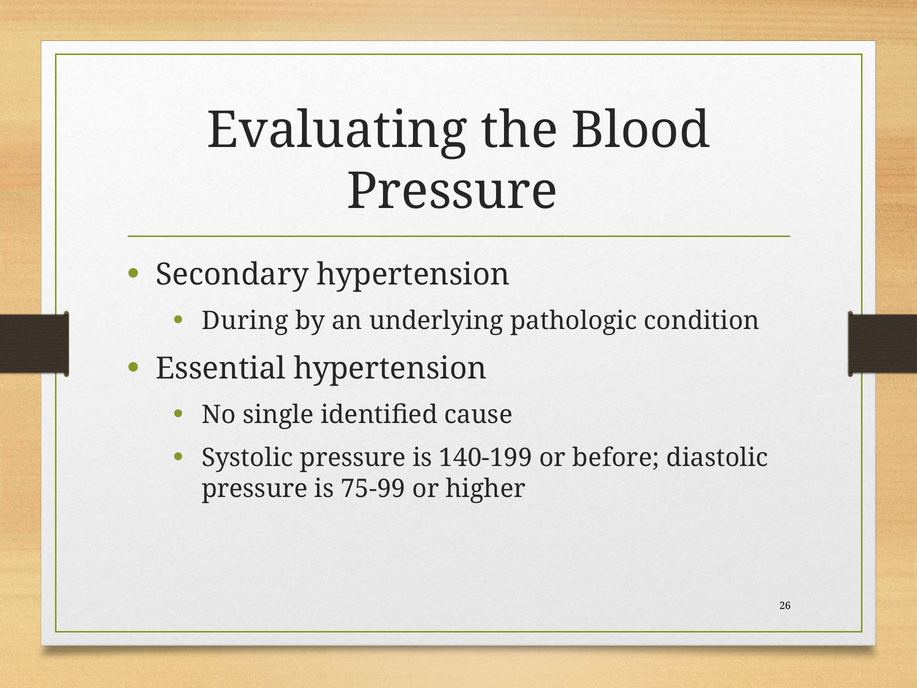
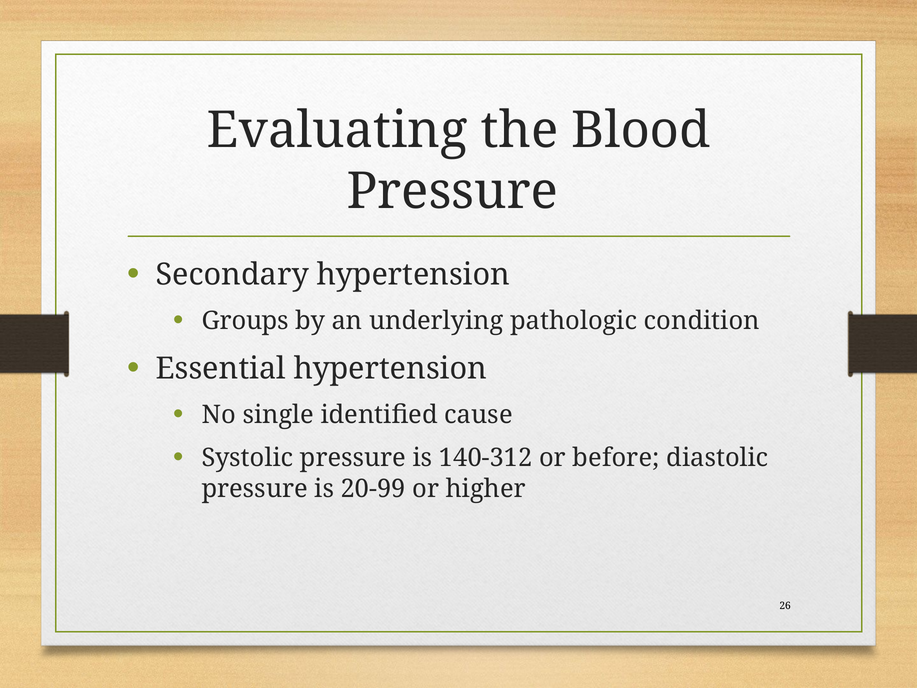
During: During -> Groups (245, 321)
140-199: 140-199 -> 140-312 (486, 458)
75-99: 75-99 -> 20-99 (373, 488)
